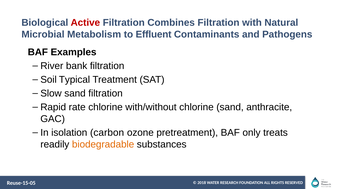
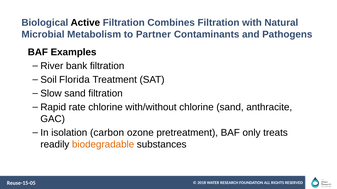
Active colour: red -> black (85, 23)
Effluent: Effluent -> Partner (153, 35)
Typical: Typical -> Florida (74, 80)
